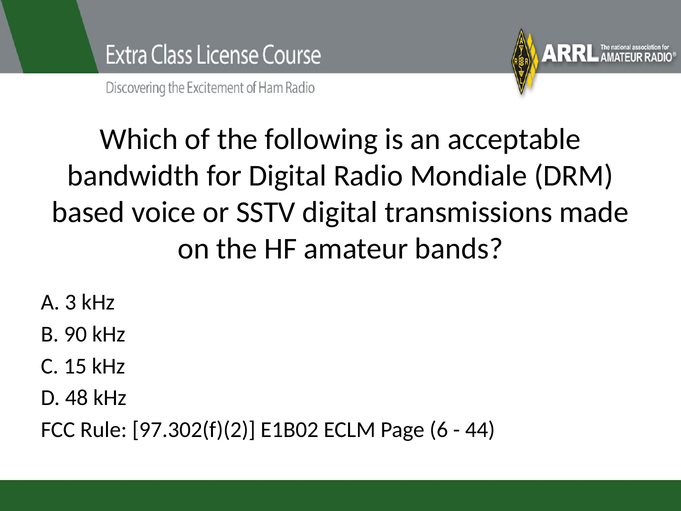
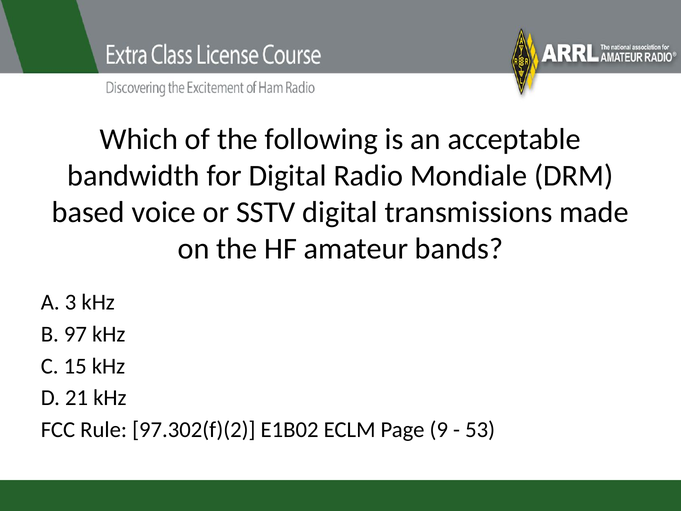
90: 90 -> 97 (75, 334)
48: 48 -> 21 (77, 398)
6: 6 -> 9 (439, 429)
44: 44 -> 53 (480, 429)
